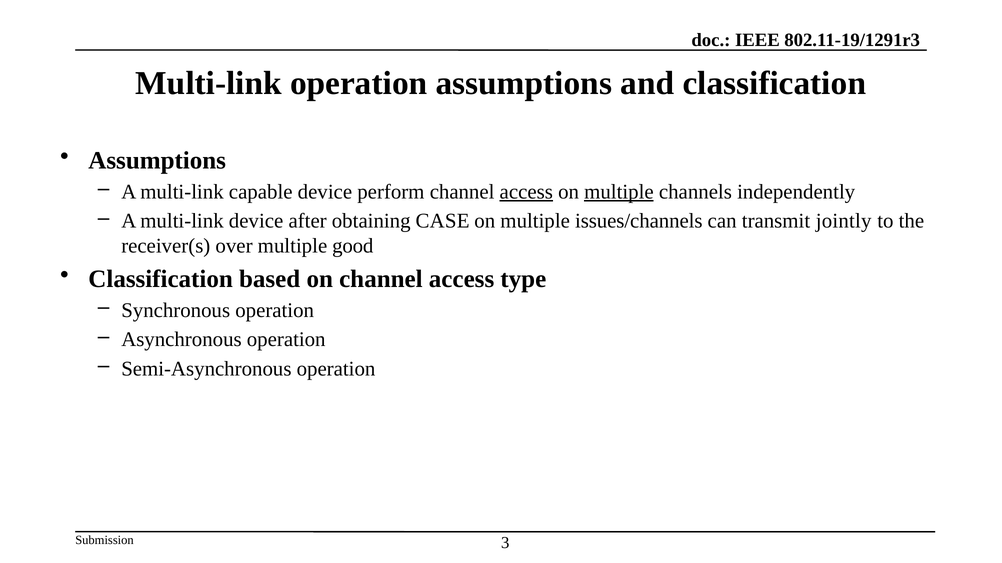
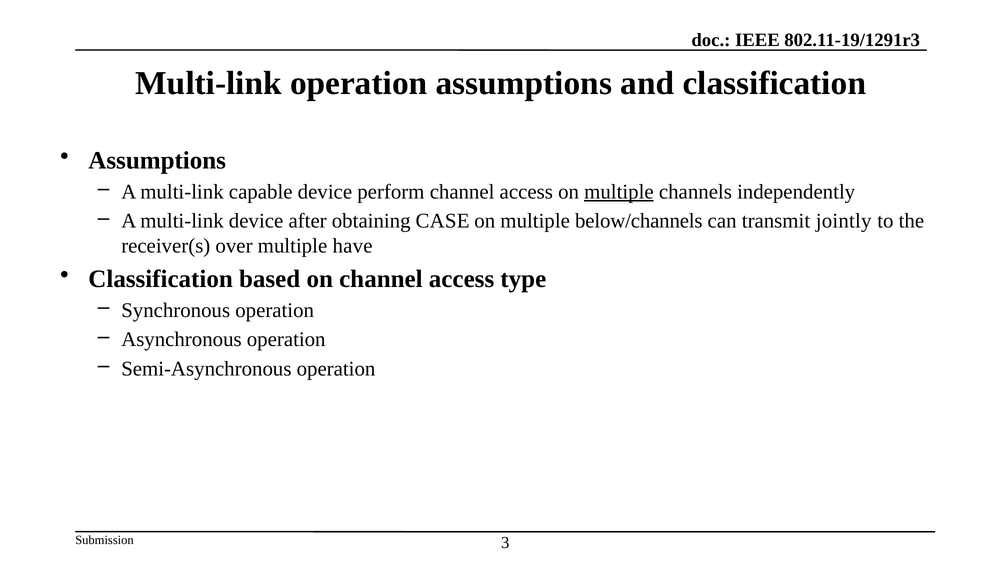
access underline: present -> none (526, 192)
issues/channels: issues/channels -> below/channels (639, 221)
good: good -> have (353, 246)
